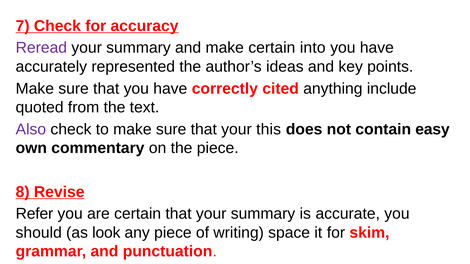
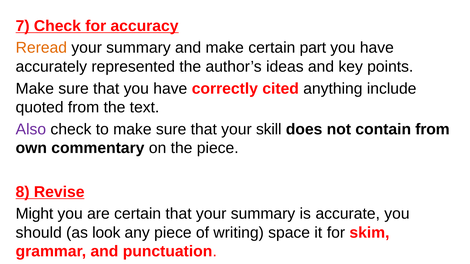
Reread colour: purple -> orange (41, 48)
into: into -> part (313, 48)
this: this -> skill (269, 129)
contain easy: easy -> from (432, 129)
Refer: Refer -> Might (34, 214)
